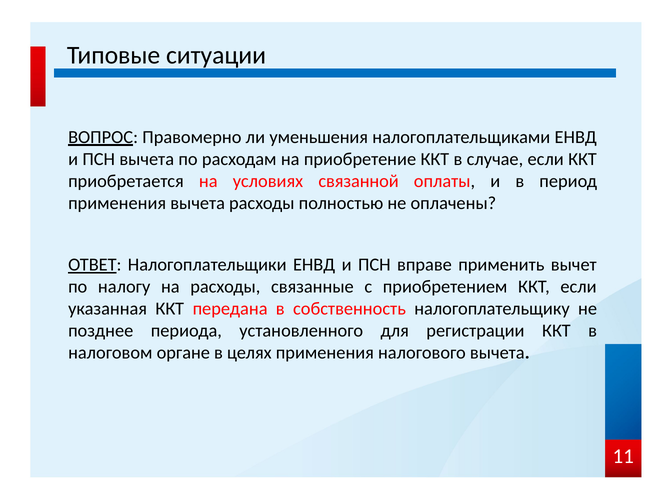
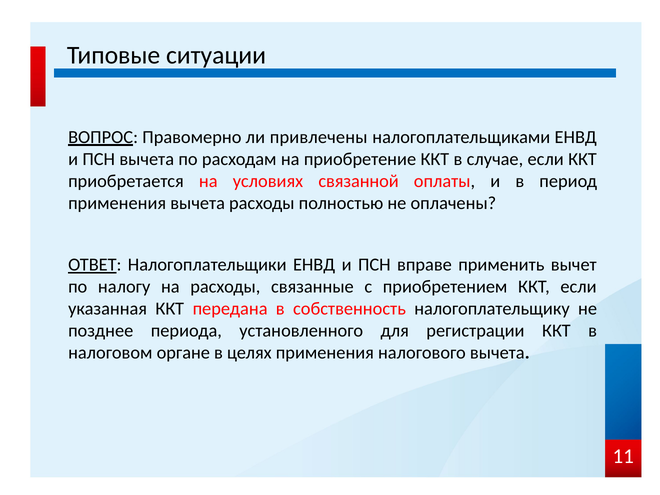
уменьшения: уменьшения -> привлечены (319, 137)
